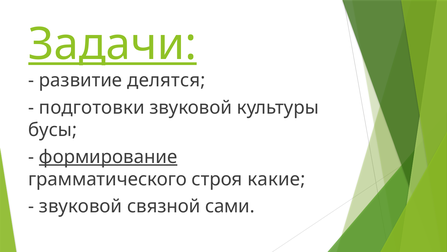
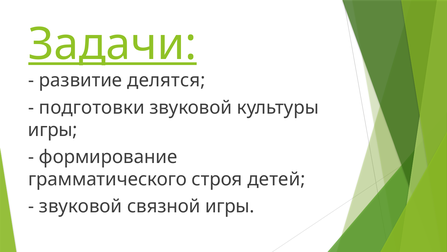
бусы: бусы -> игры (53, 130)
формирование underline: present -> none (108, 157)
какие: какие -> детей (276, 179)
связной сами: сами -> игры (230, 206)
